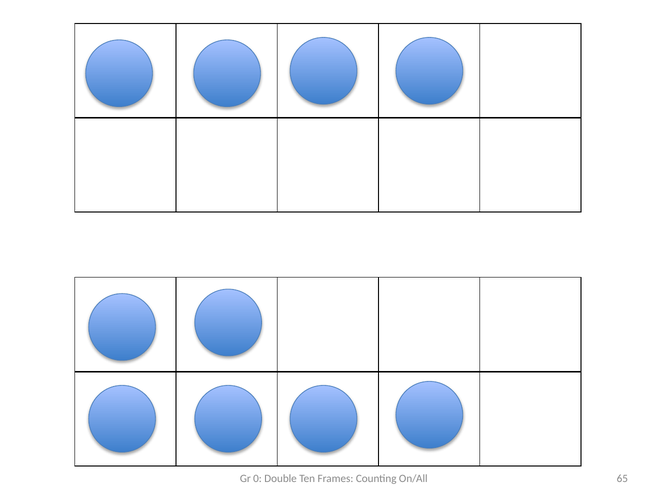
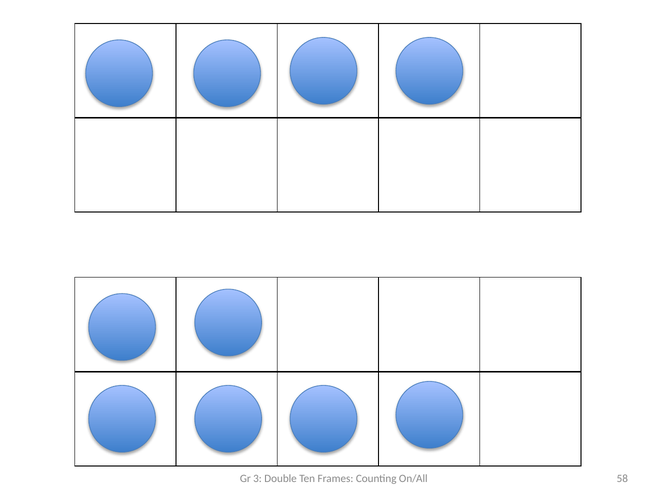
0: 0 -> 3 (258, 478)
65: 65 -> 58 (622, 478)
